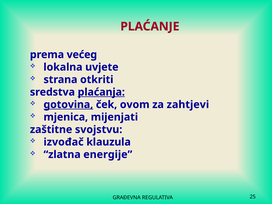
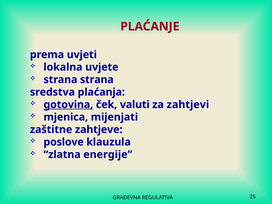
većeg: većeg -> uvjeti (82, 55)
strana otkriti: otkriti -> strana (97, 80)
plaćanja underline: present -> none (101, 92)
ovom: ovom -> valuti (135, 105)
svojstvu: svojstvu -> zahtjeve (99, 130)
izvođač: izvođač -> poslove (64, 142)
